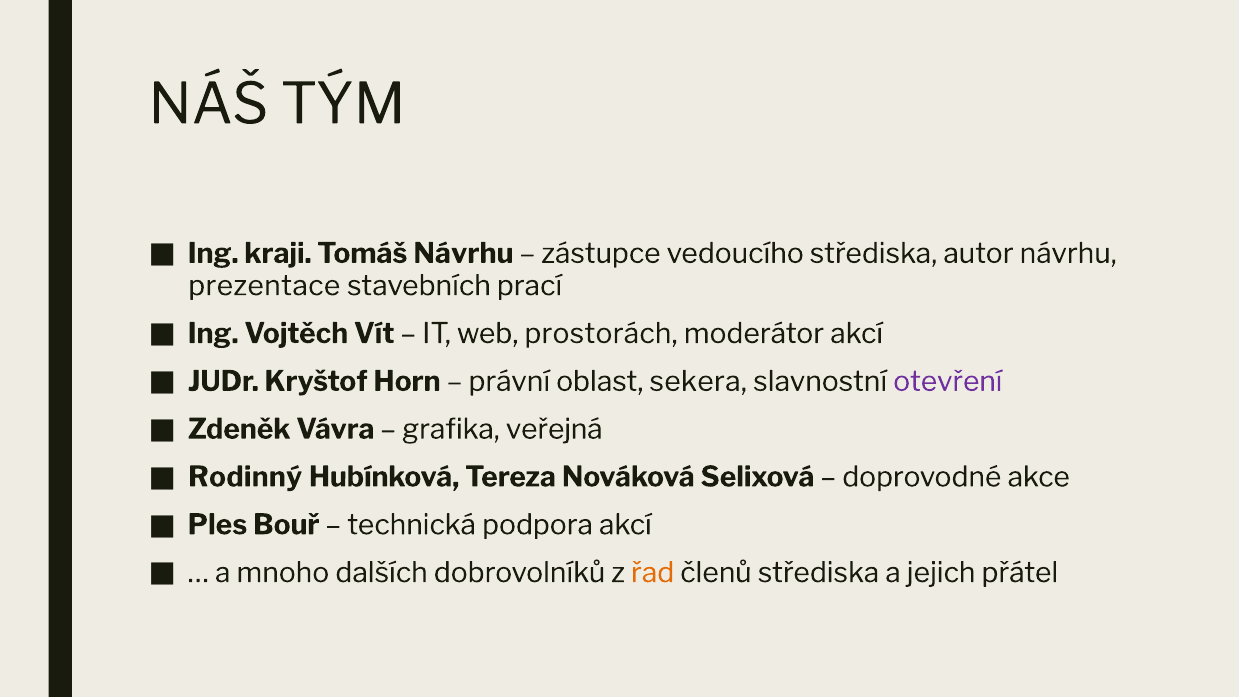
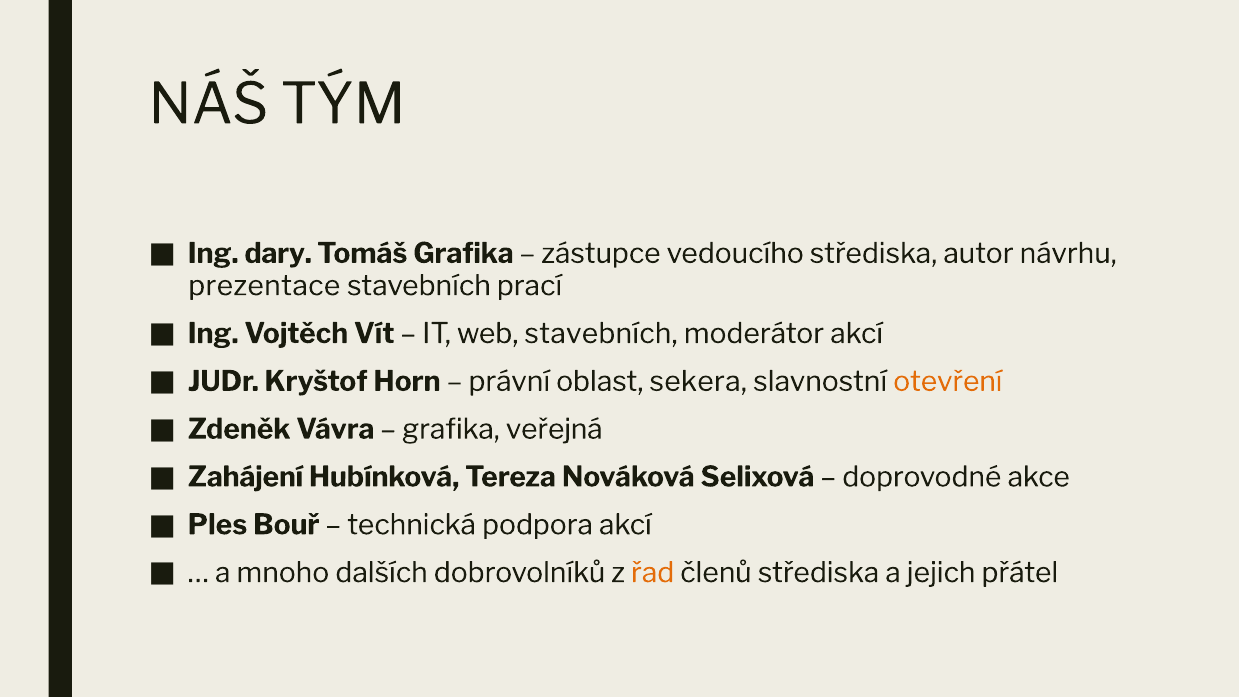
kraji: kraji -> dary (278, 253)
Tomáš Návrhu: Návrhu -> Grafika (463, 253)
web prostorách: prostorách -> stavebních (601, 334)
otevření colour: purple -> orange (948, 381)
Rodinný: Rodinný -> Zahájení (245, 477)
